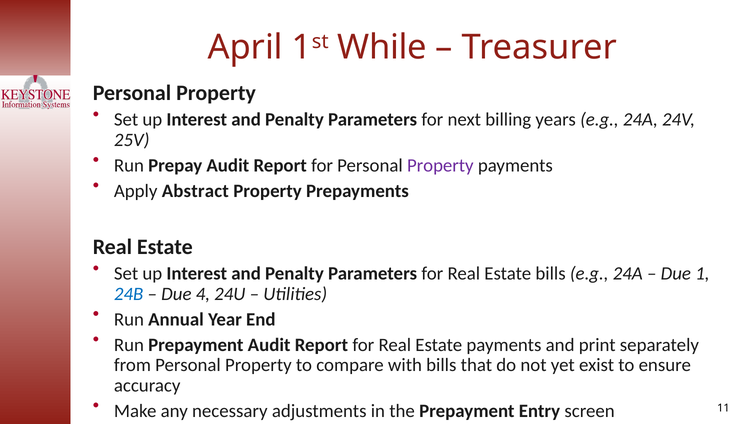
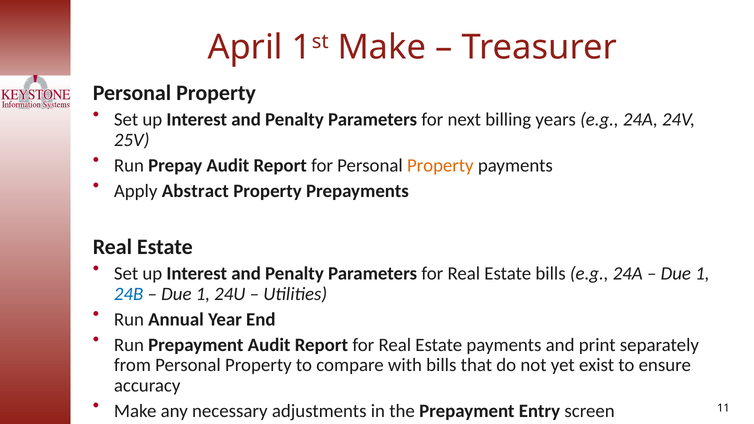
1st While: While -> Make (382, 47)
Property colour: purple -> orange (440, 166)
4: 4 -> 1 (203, 294)
